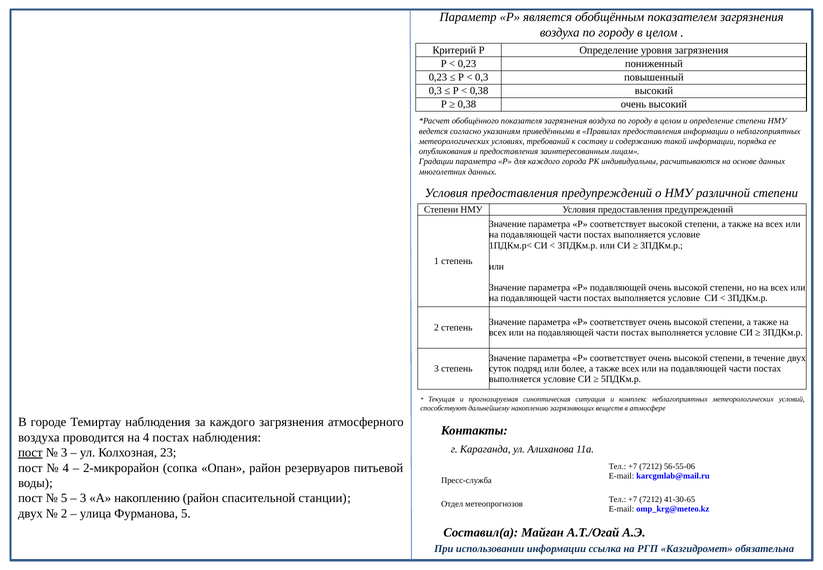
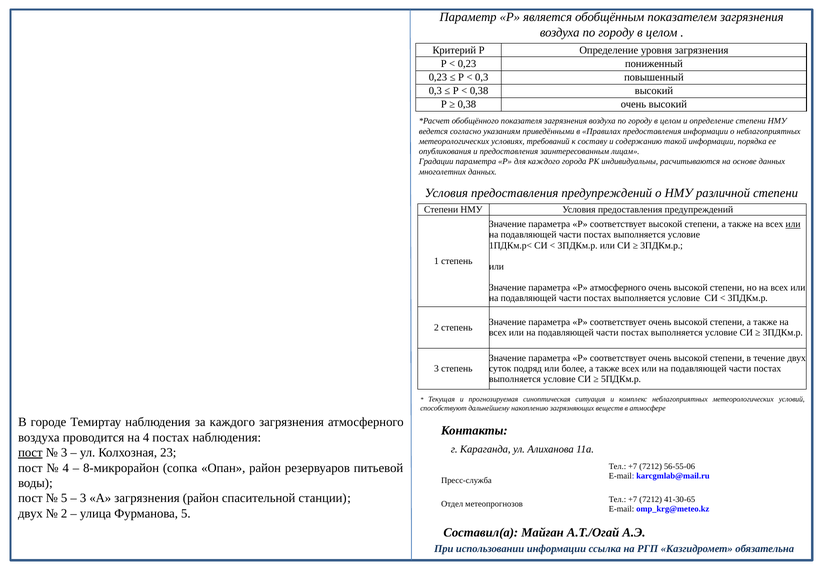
или underline: none -> present (793, 224)
Р подавляющей: подавляющей -> атмосферного (618, 287)
2-микрорайон: 2-микрорайон -> 8-микрорайон (121, 468)
А накоплению: накоплению -> загрязнения (147, 498)
